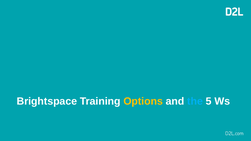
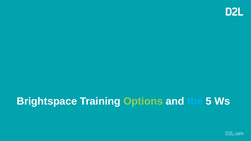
Options colour: yellow -> light green (143, 101)
